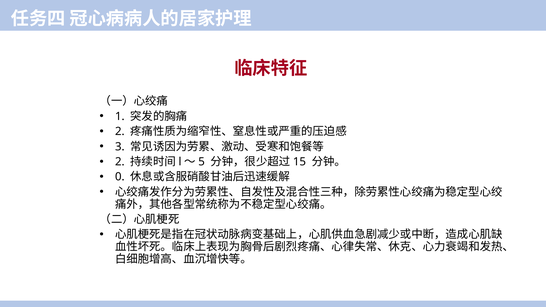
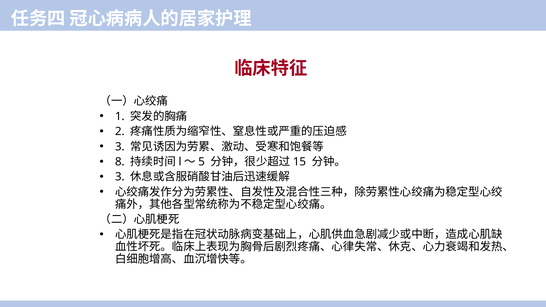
2: 2 -> 8 (120, 162)
0: 0 -> 3 (120, 177)
